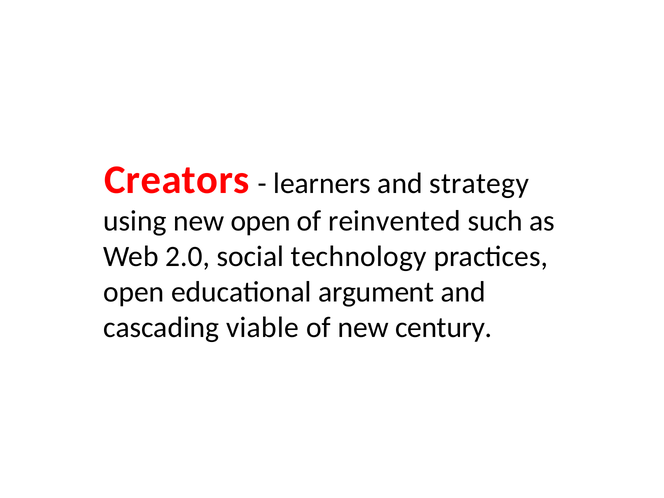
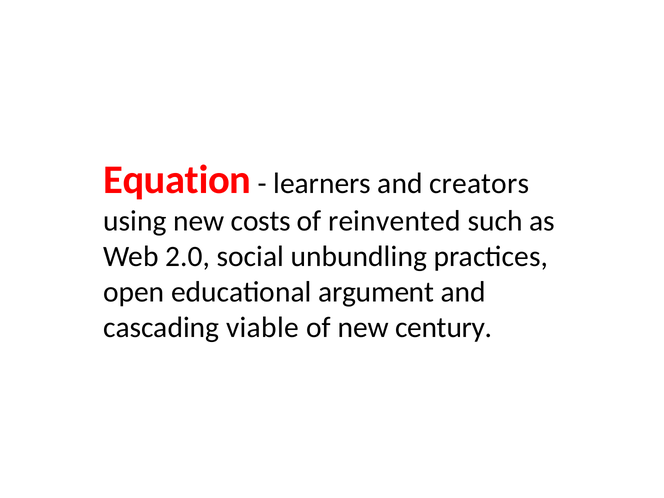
Creators: Creators -> Equation (177, 180)
strategy: strategy -> creators (479, 183)
new open: open -> costs (261, 221)
technology: technology -> unbundling (359, 257)
